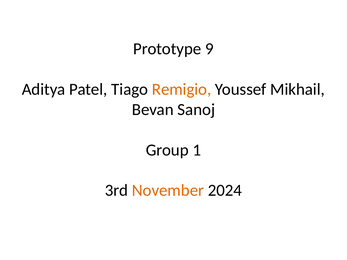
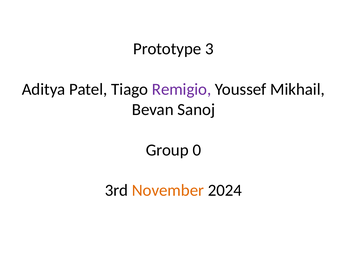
9: 9 -> 3 (209, 49)
Remigio colour: orange -> purple (182, 89)
1: 1 -> 0 (197, 150)
